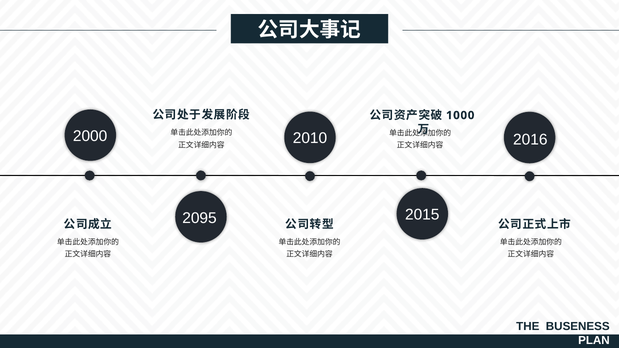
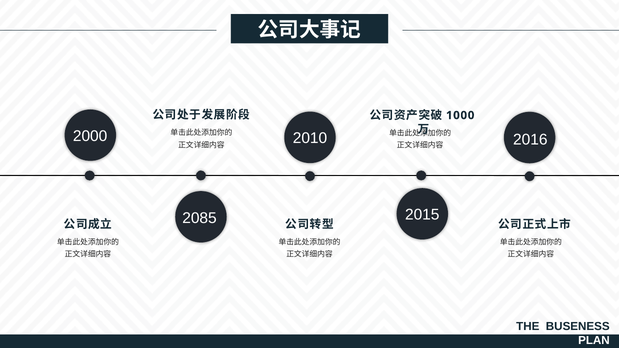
2095: 2095 -> 2085 (199, 218)
